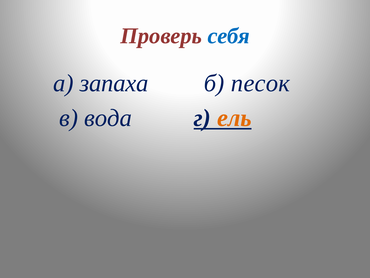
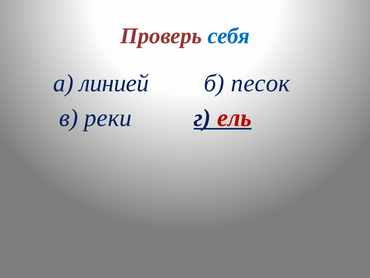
запаха: запаха -> линией (114, 83)
вода: вода -> реки (108, 118)
ель colour: orange -> red (234, 118)
